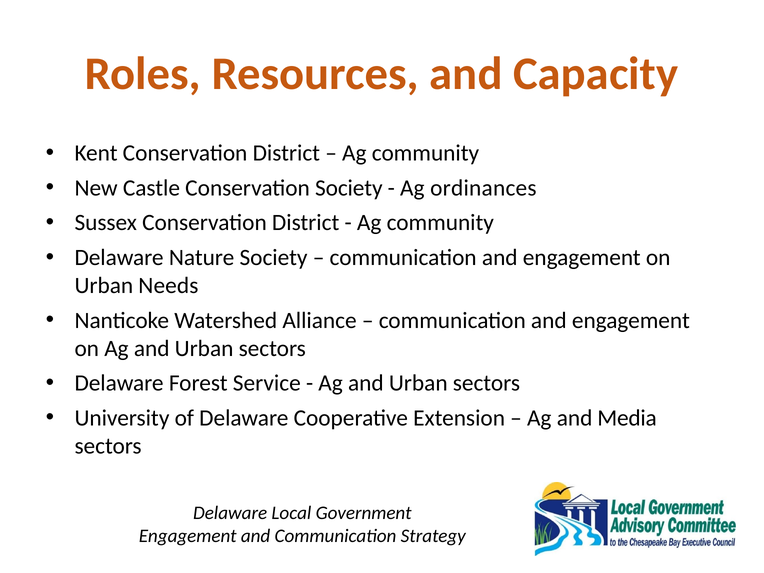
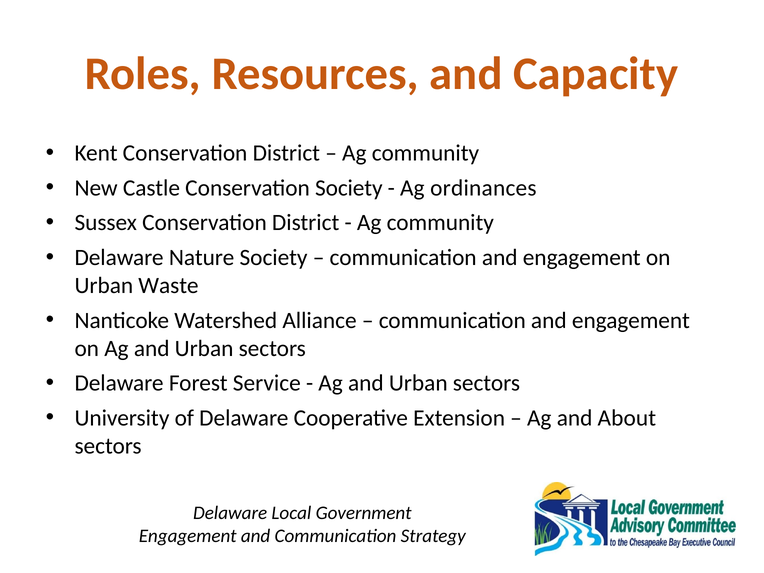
Needs: Needs -> Waste (168, 286)
Media: Media -> About (627, 418)
